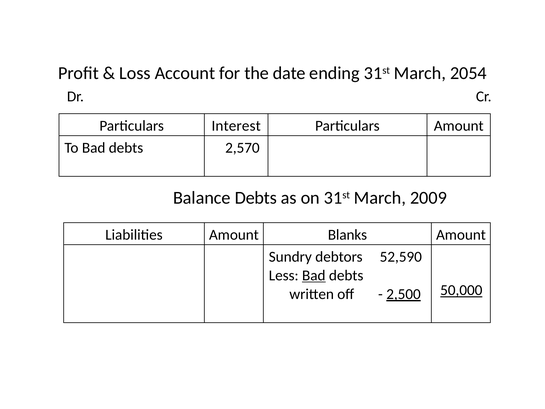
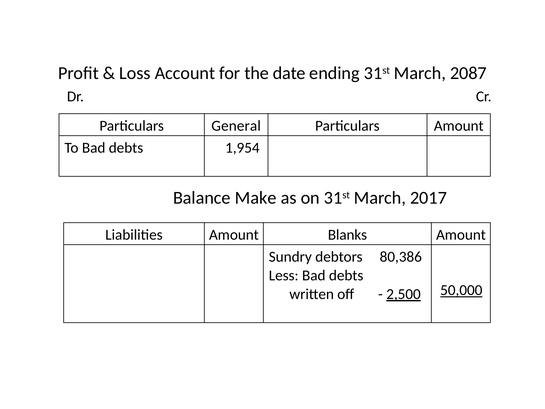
2054: 2054 -> 2087 (468, 73)
Interest: Interest -> General (236, 126)
2,570: 2,570 -> 1,954 (242, 148)
Balance Debts: Debts -> Make (256, 198)
2009: 2009 -> 2017 (428, 198)
52,590: 52,590 -> 80,386 (401, 257)
Bad underline: present -> none (314, 275)
